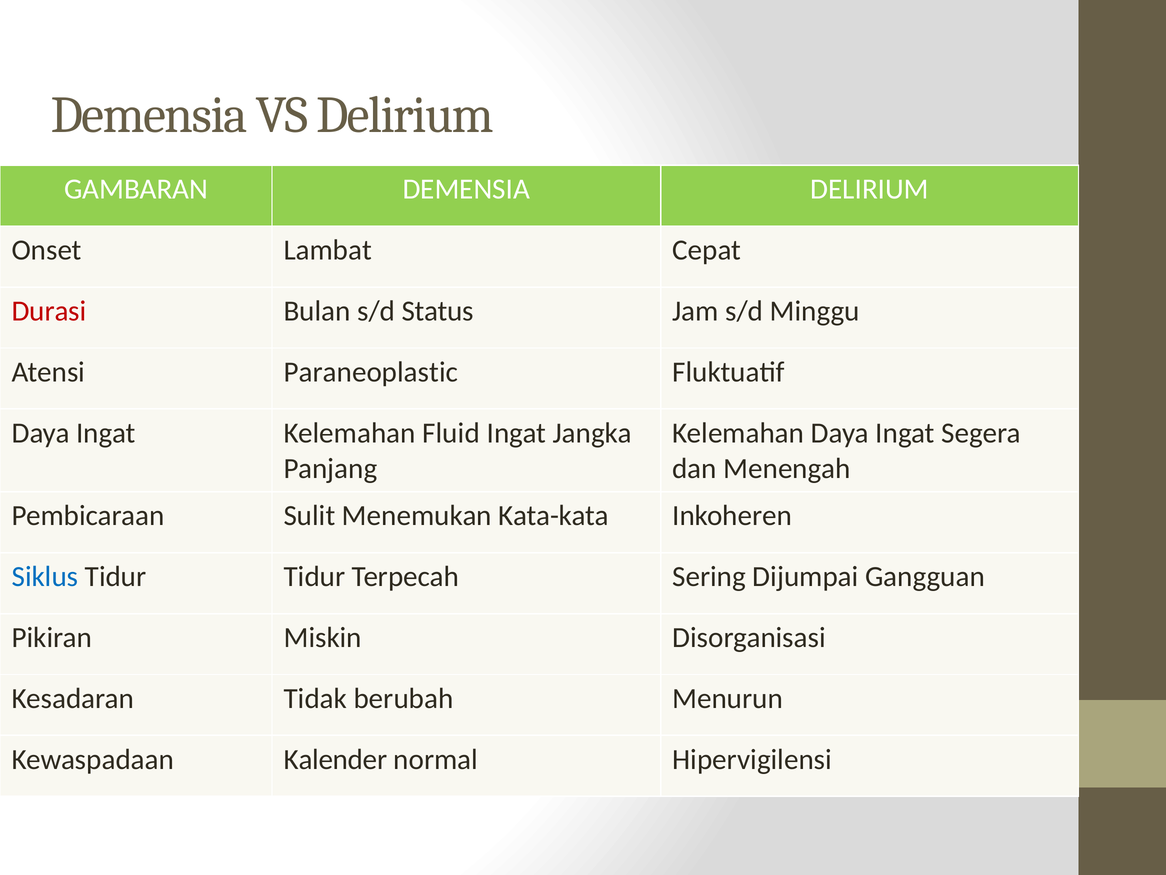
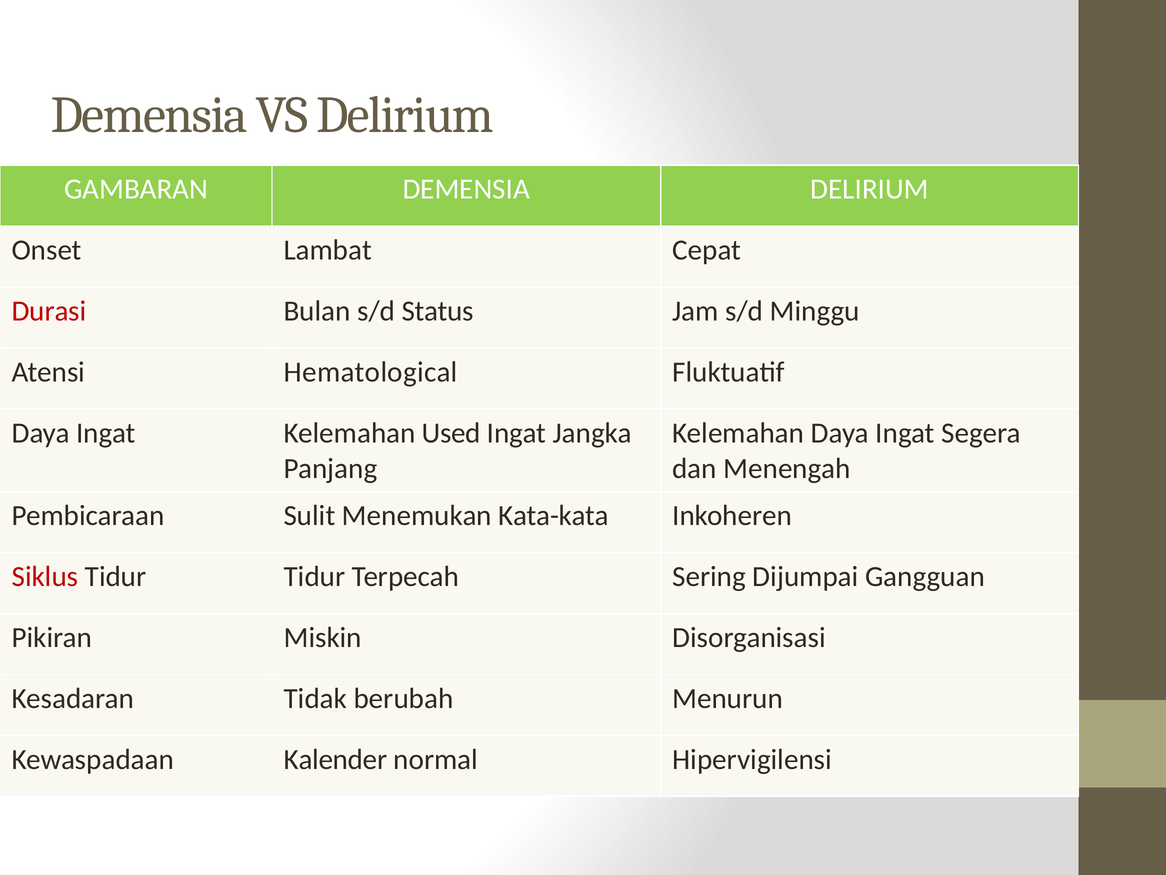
Paraneoplastic: Paraneoplastic -> Hematological (371, 372)
Fluid: Fluid -> Used (451, 433)
Siklus colour: blue -> red (45, 576)
